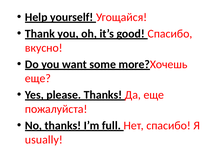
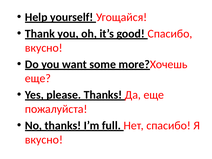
usually: usually -> вкусно (44, 140)
